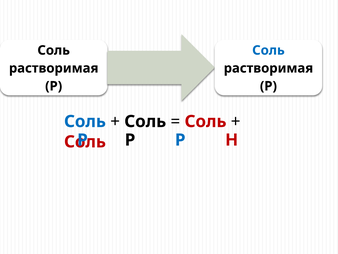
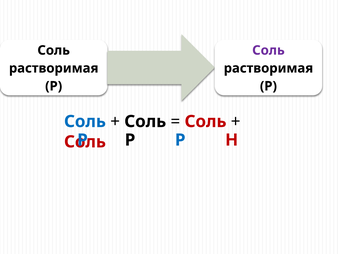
Соль colour: blue -> purple (268, 50)
